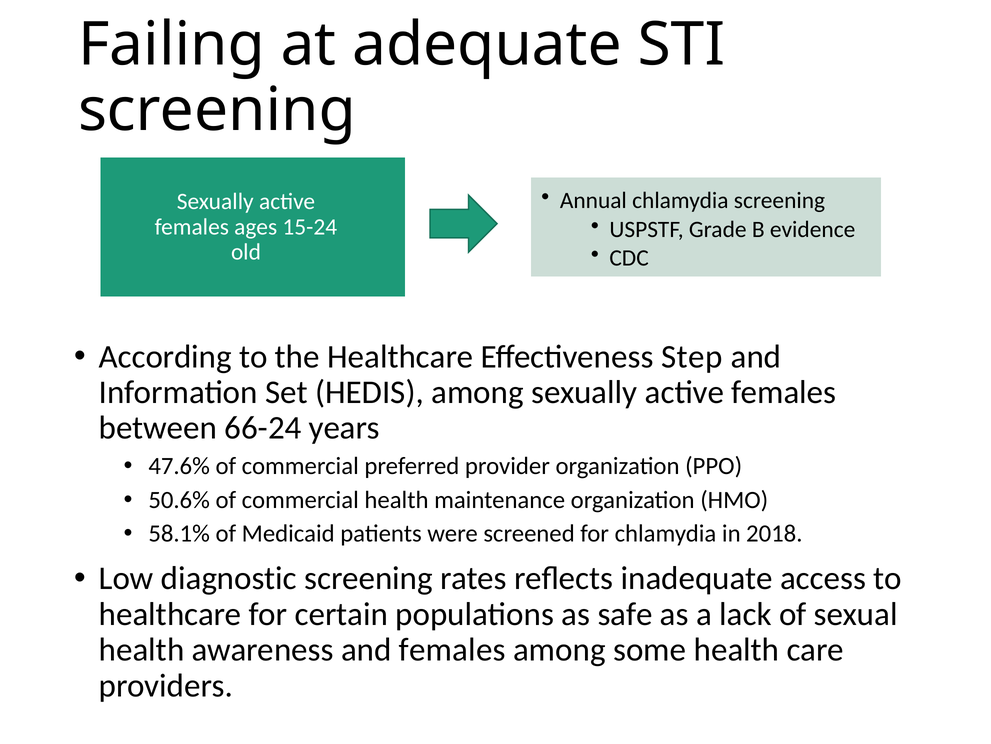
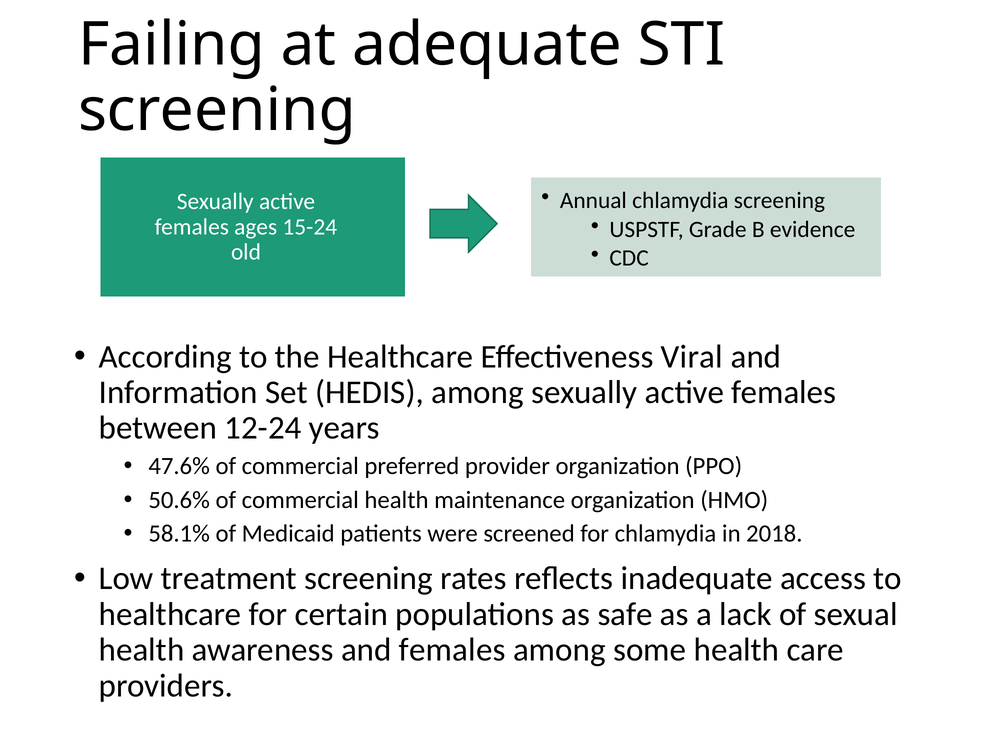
Step: Step -> Viral (692, 356)
66-24: 66-24 -> 12-24 (263, 428)
diagnostic: diagnostic -> treatment (229, 578)
